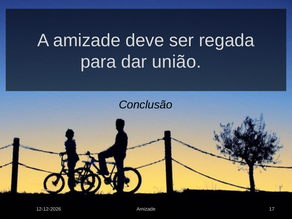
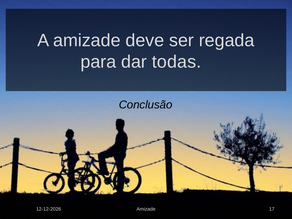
união: união -> todas (177, 62)
